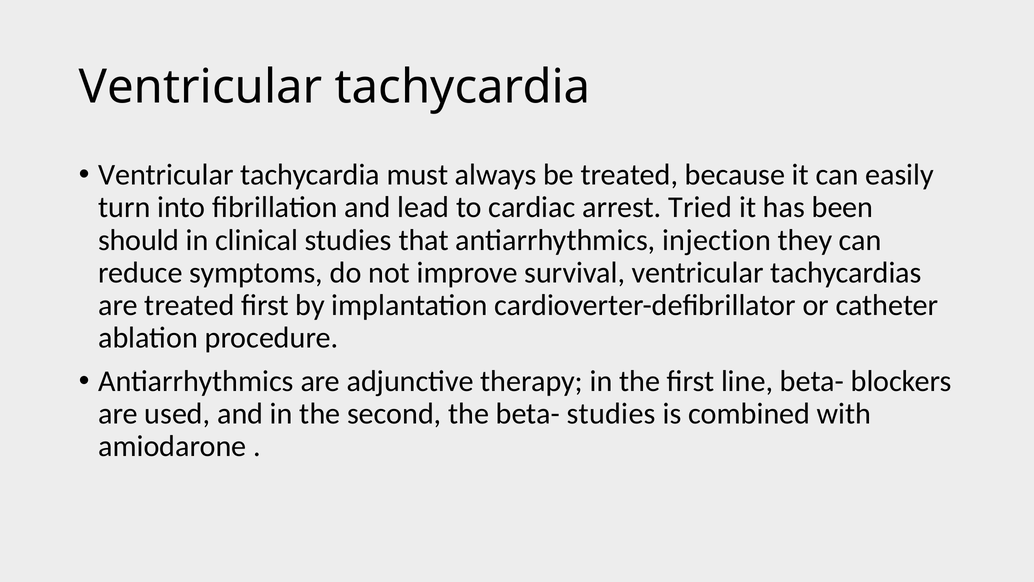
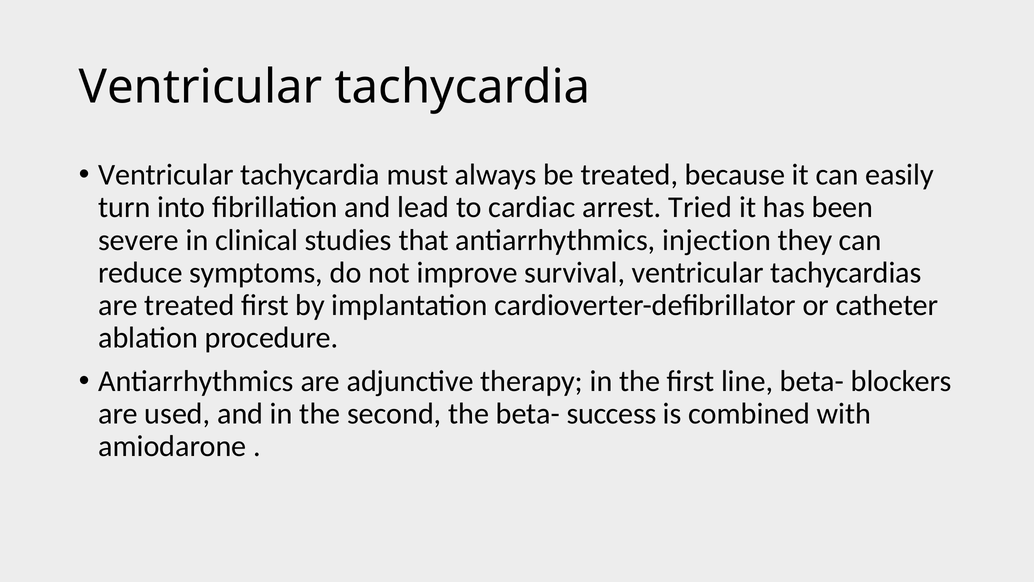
should: should -> severe (139, 240)
beta- studies: studies -> success (611, 414)
